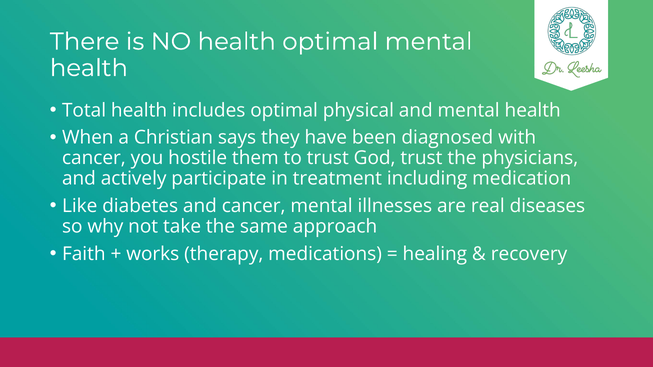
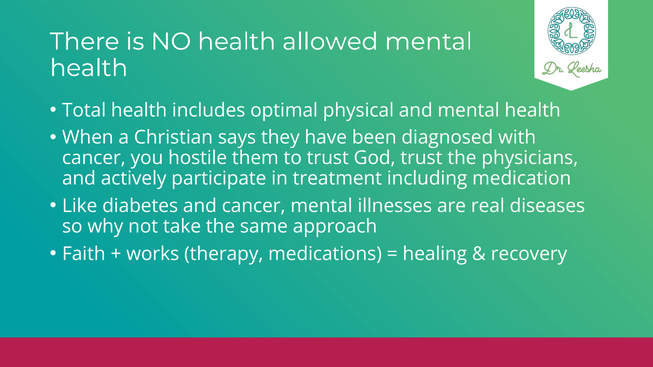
health optimal: optimal -> allowed (330, 42)
